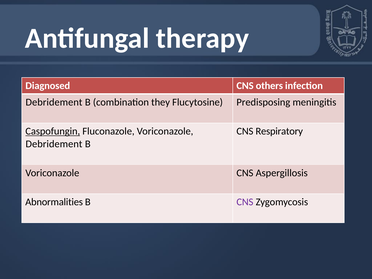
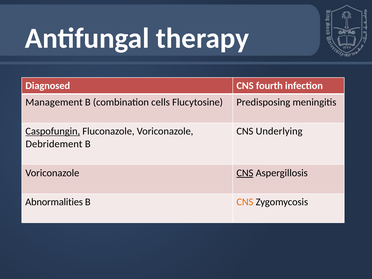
others: others -> fourth (269, 86)
Debridement: Debridement -> Management (54, 102)
they: they -> cells (161, 102)
Respiratory: Respiratory -> Underlying (279, 131)
CNS underline: none -> present (245, 173)
CNS colour: purple -> orange (245, 202)
